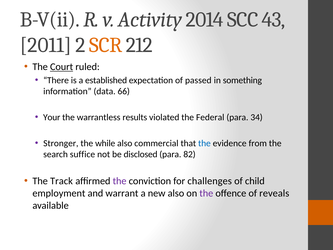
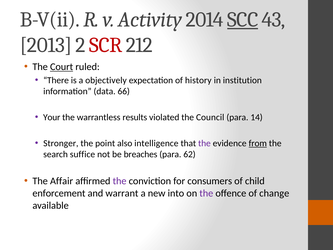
SCC underline: none -> present (243, 20)
2011: 2011 -> 2013 (46, 45)
SCR colour: orange -> red (106, 45)
established: established -> objectively (106, 80)
passed: passed -> history (198, 80)
something: something -> institution (242, 80)
Federal: Federal -> Council (210, 117)
34: 34 -> 14 (257, 117)
while: while -> point (105, 143)
commercial: commercial -> intelligence (156, 143)
the colour: blue -> purple (204, 143)
from underline: none -> present (258, 143)
disclosed: disclosed -> breaches (141, 154)
82: 82 -> 62 (189, 154)
Track: Track -> Affair (62, 181)
challenges: challenges -> consumers (210, 181)
employment: employment -> enforcement (59, 193)
new also: also -> into (176, 193)
reveals: reveals -> change (274, 193)
